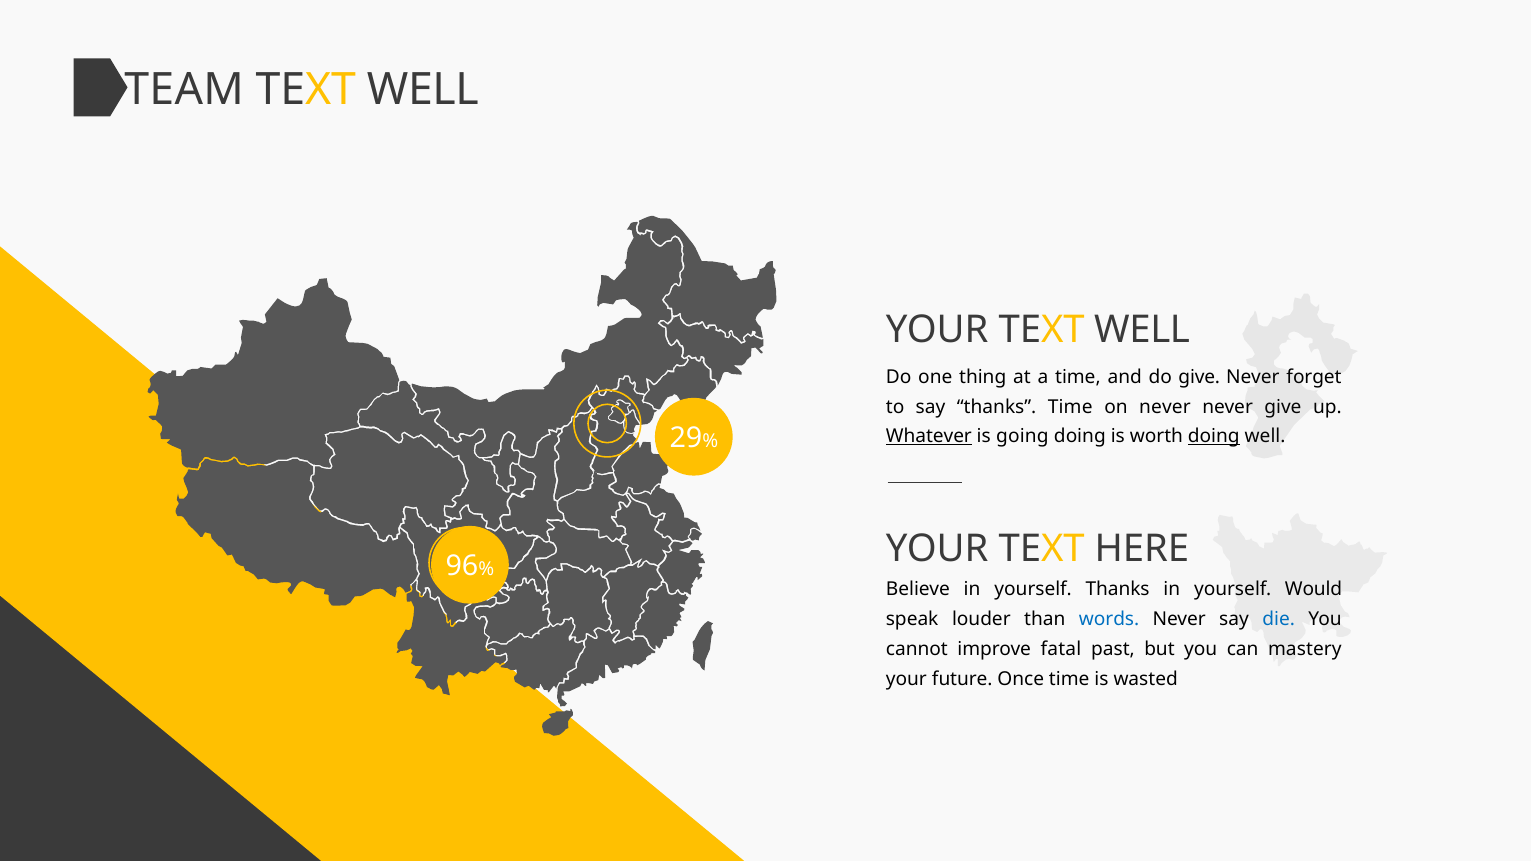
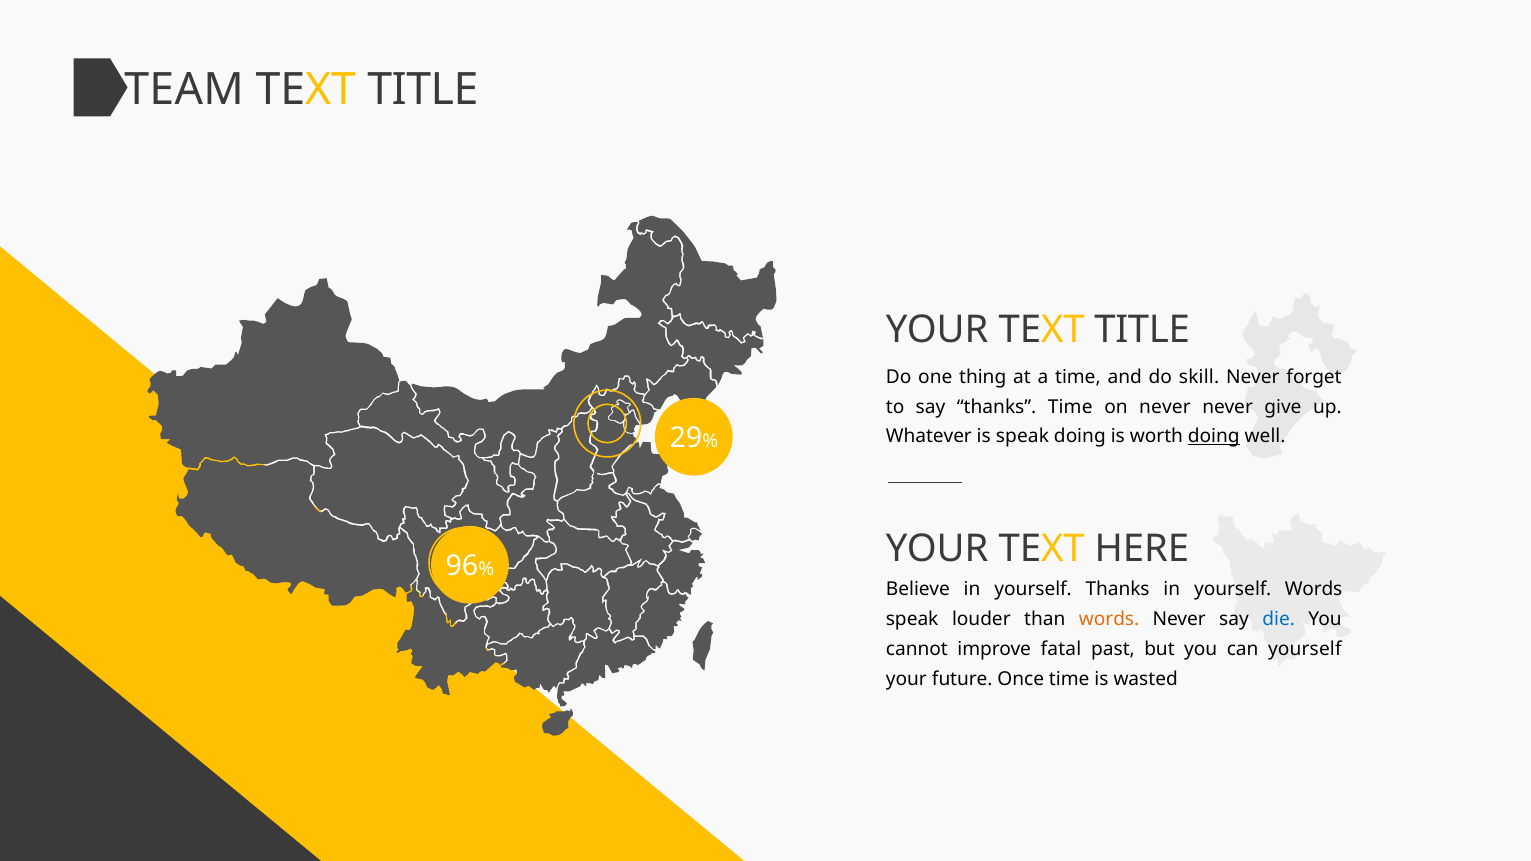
WELL: WELL -> TITLE (423, 90)
YOUR TEXT WELL: WELL -> TITLE (1142, 330)
do give: give -> skill (1199, 377)
Whatever underline: present -> none (929, 437)
is going: going -> speak (1022, 437)
yourself Would: Would -> Words (1314, 590)
words colour: blue -> orange (1109, 619)
can mastery: mastery -> yourself (1305, 649)
